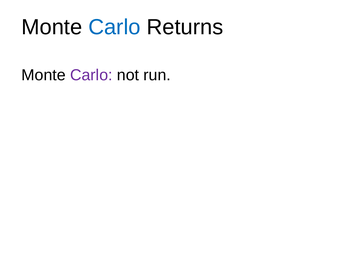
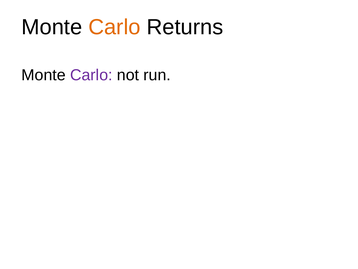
Carlo colour: blue -> orange (114, 27)
